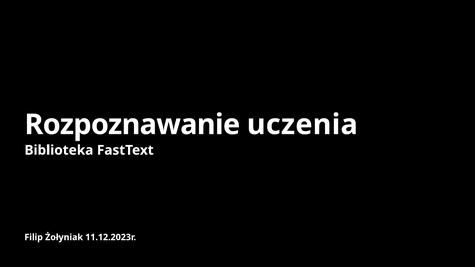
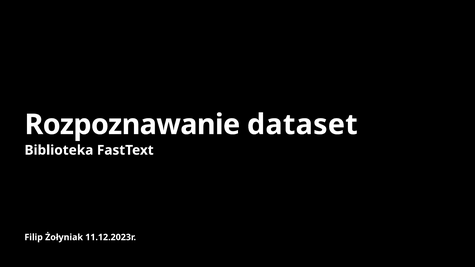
uczenia: uczenia -> dataset (302, 125)
